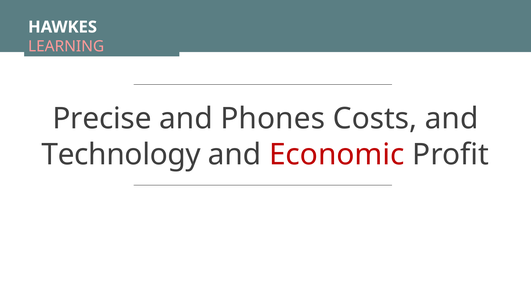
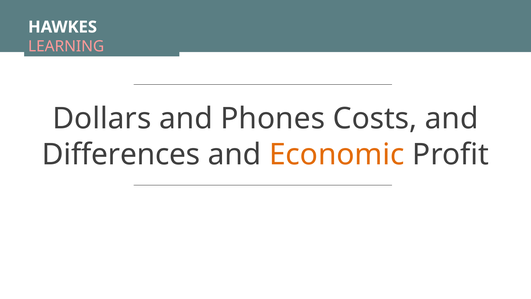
Precise: Precise -> Dollars (102, 119)
Technology: Technology -> Differences (121, 154)
Economic colour: red -> orange (337, 154)
